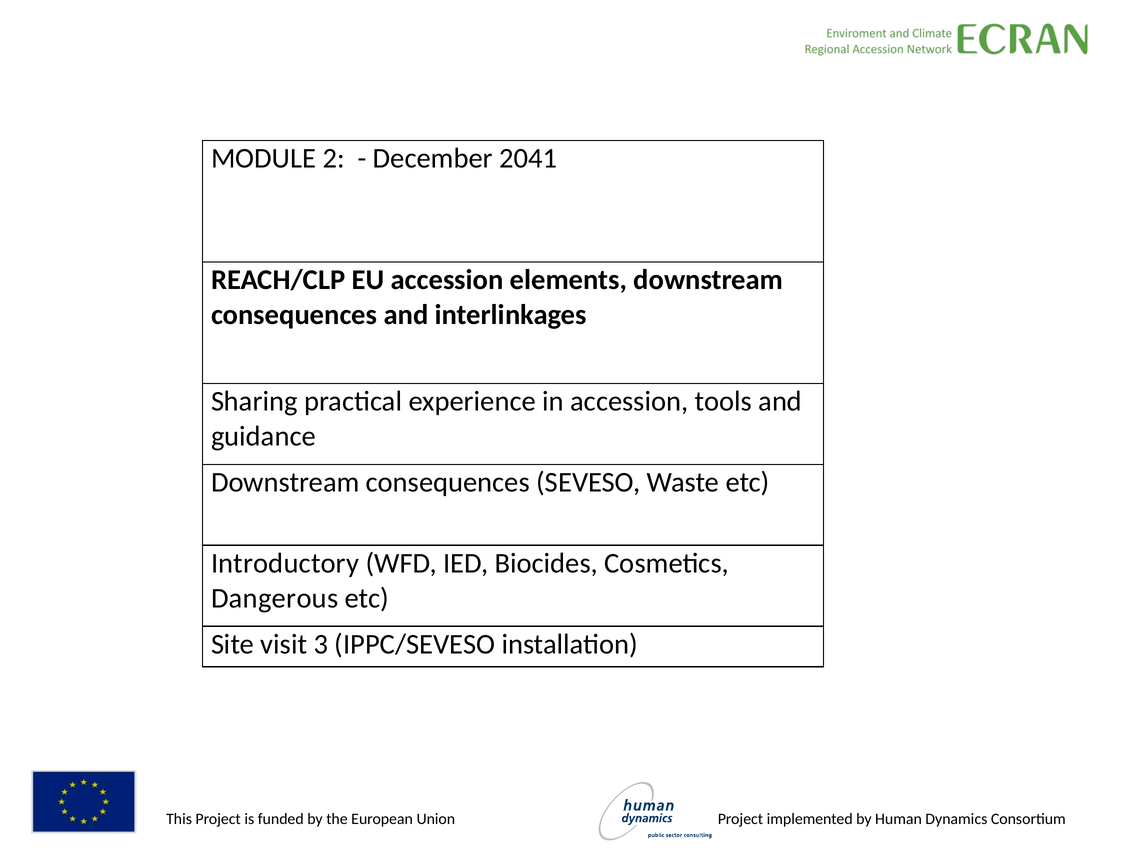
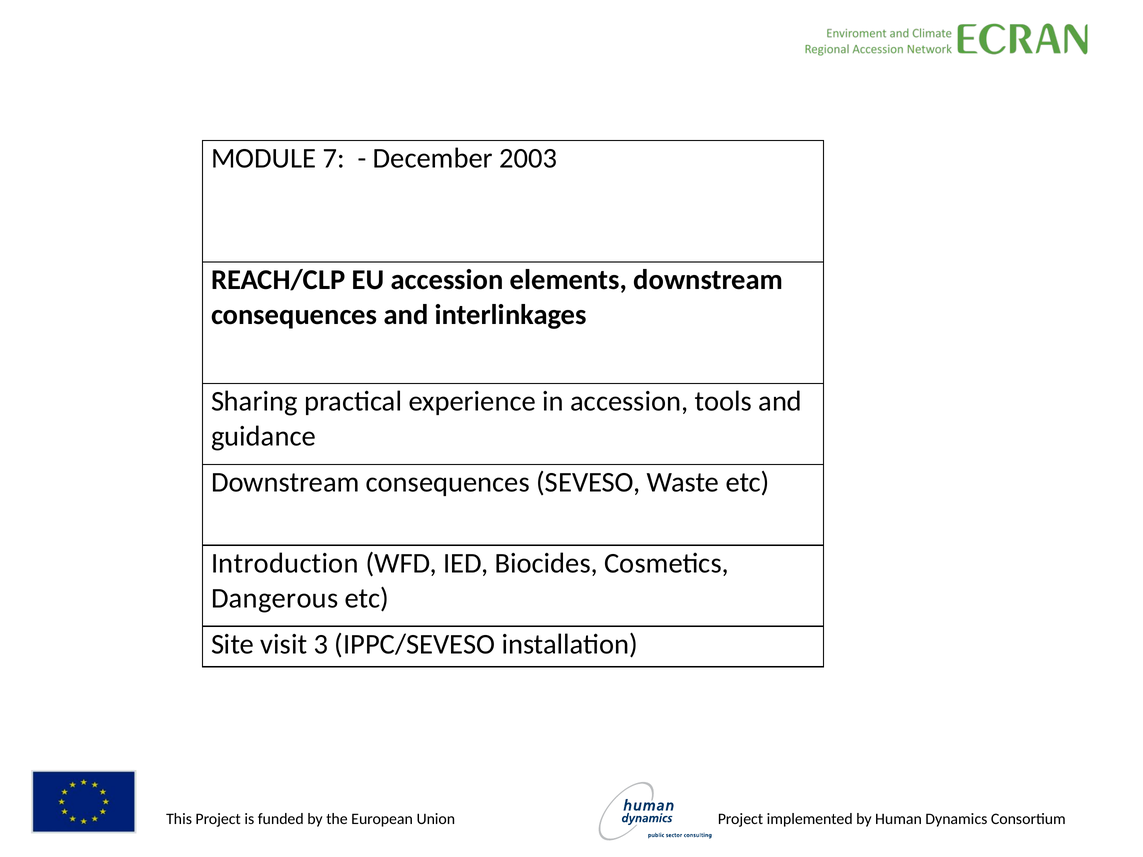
2: 2 -> 7 (334, 158)
2041: 2041 -> 2003 (528, 158)
Introductory: Introductory -> Introduction (285, 563)
